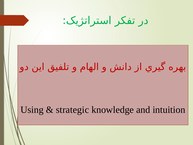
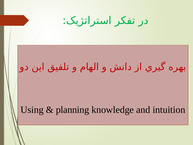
strategic: strategic -> planning (73, 110)
